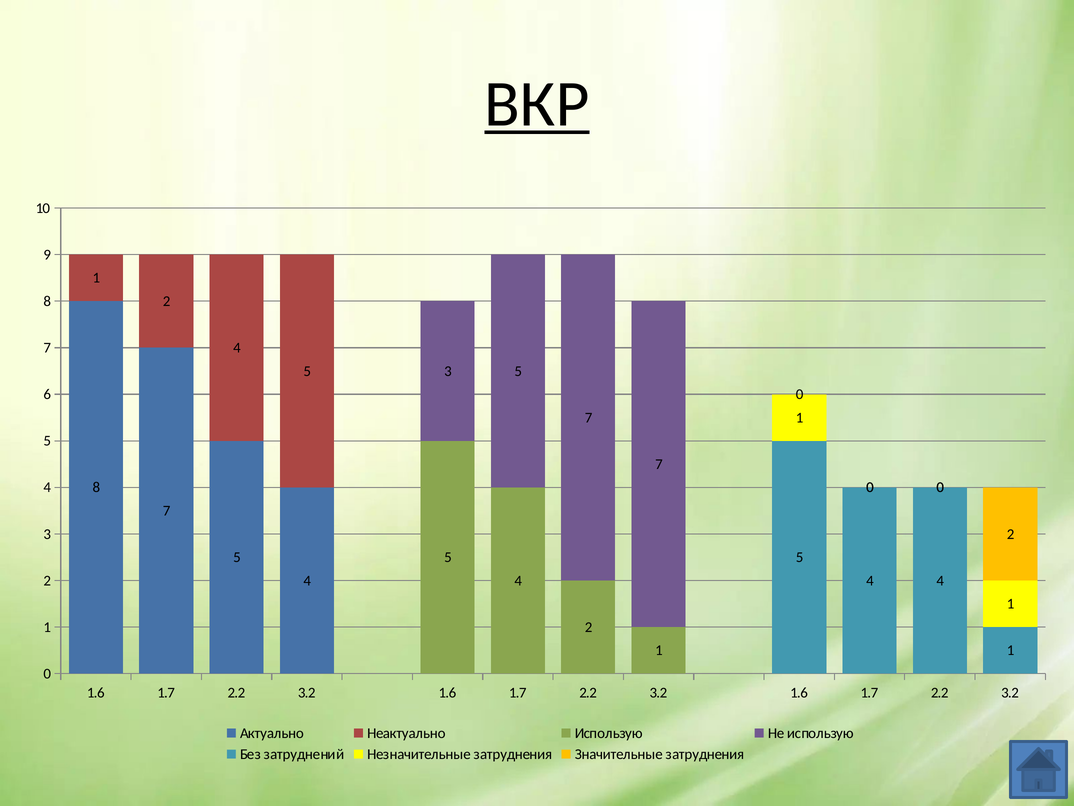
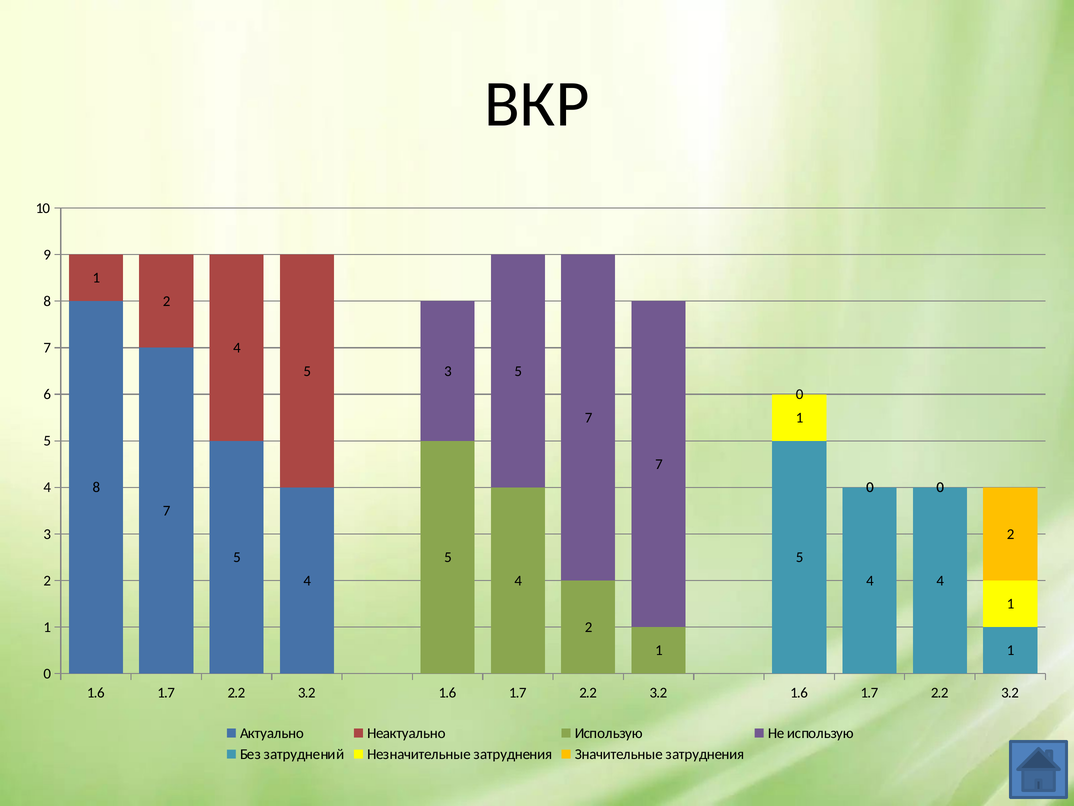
ВКР underline: present -> none (537, 104)
